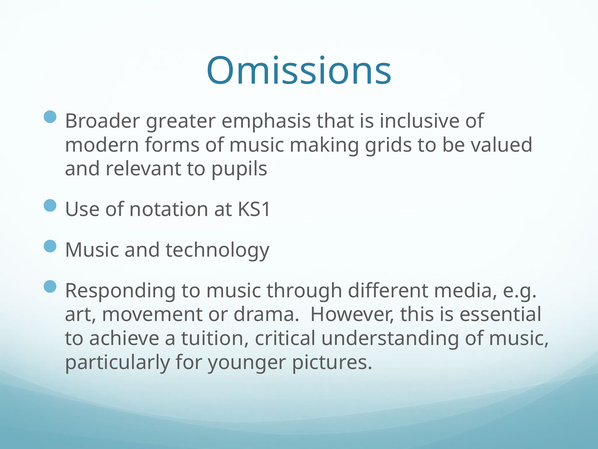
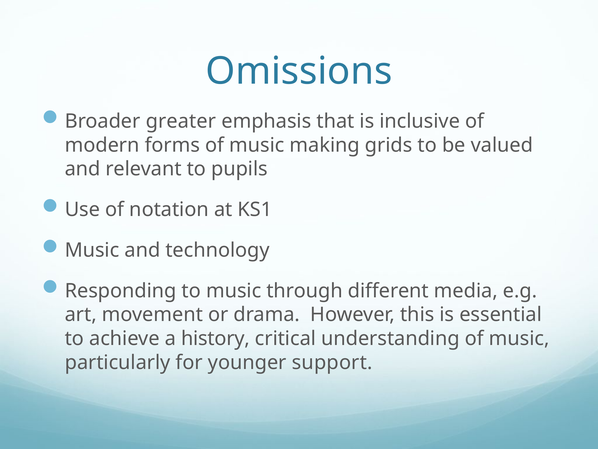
tuition: tuition -> history (216, 338)
pictures: pictures -> support (332, 362)
